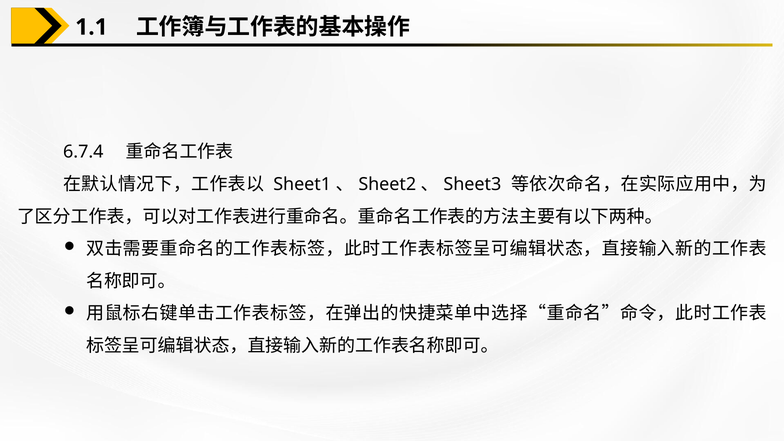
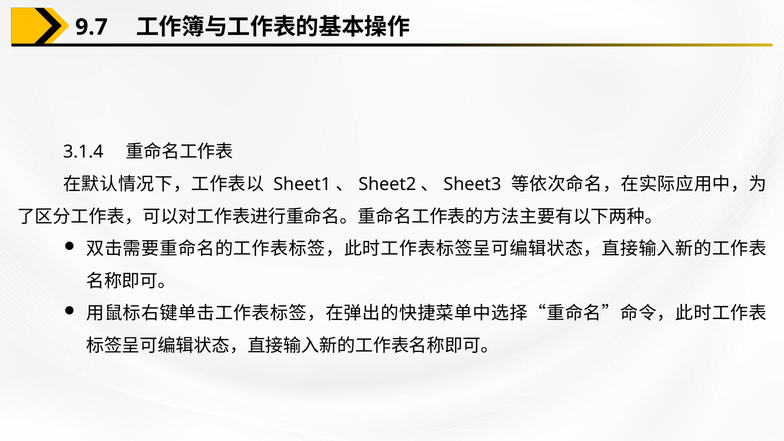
1.1: 1.1 -> 9.7 (91, 27)
6.7.4: 6.7.4 -> 3.1.4 (83, 152)
